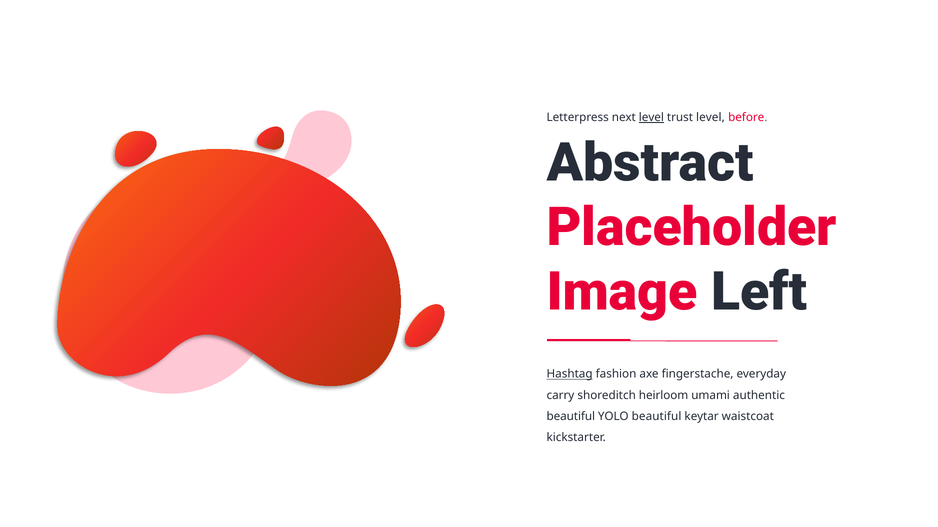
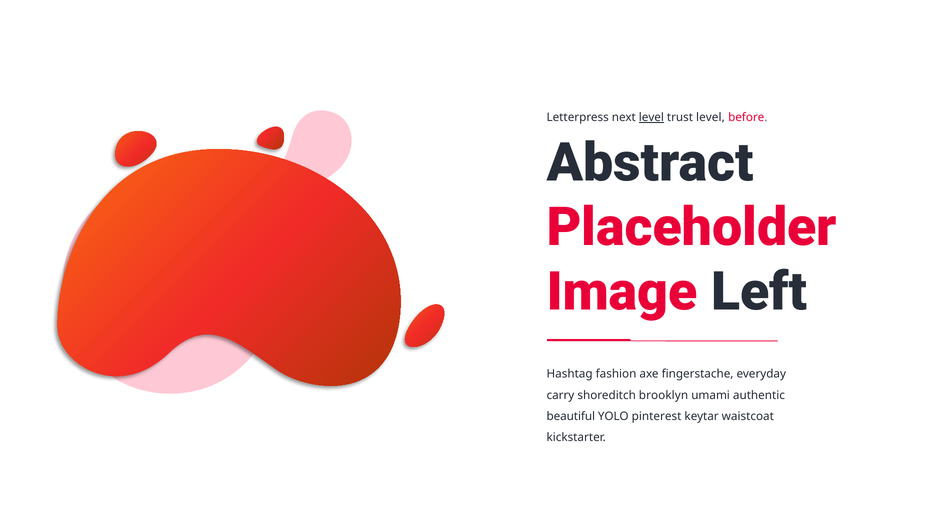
Hashtag underline: present -> none (570, 375)
heirloom: heirloom -> brooklyn (664, 396)
YOLO beautiful: beautiful -> pinterest (657, 417)
